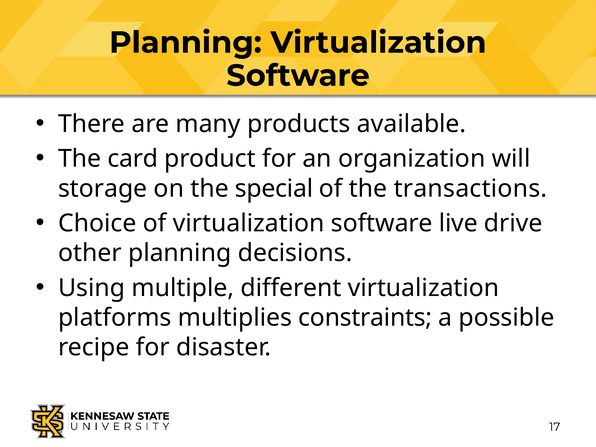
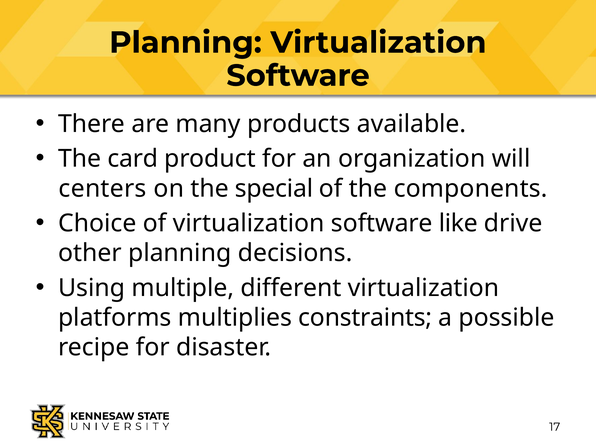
storage: storage -> centers (103, 188)
transactions: transactions -> components (471, 188)
live: live -> like (458, 223)
